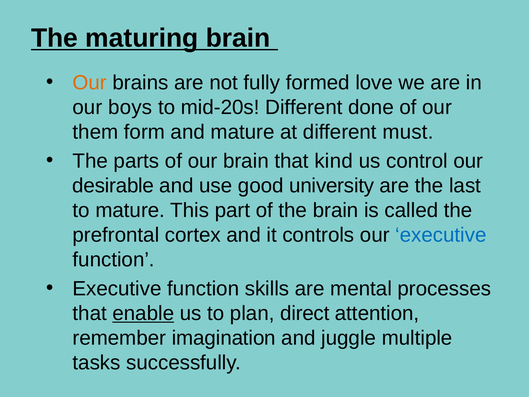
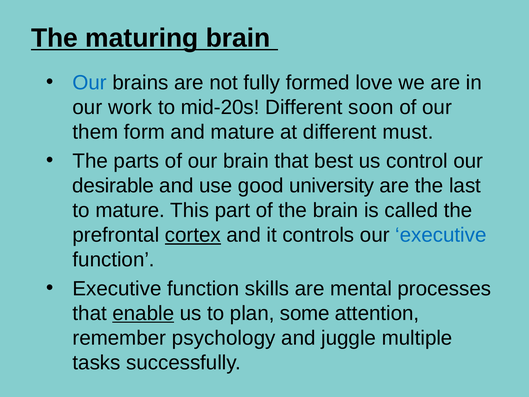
Our colour: orange -> blue (90, 83)
boys: boys -> work (130, 107)
done: done -> soon (371, 107)
kind: kind -> best (334, 161)
cortex underline: none -> present (193, 235)
direct: direct -> some (305, 313)
imagination: imagination -> psychology (224, 338)
